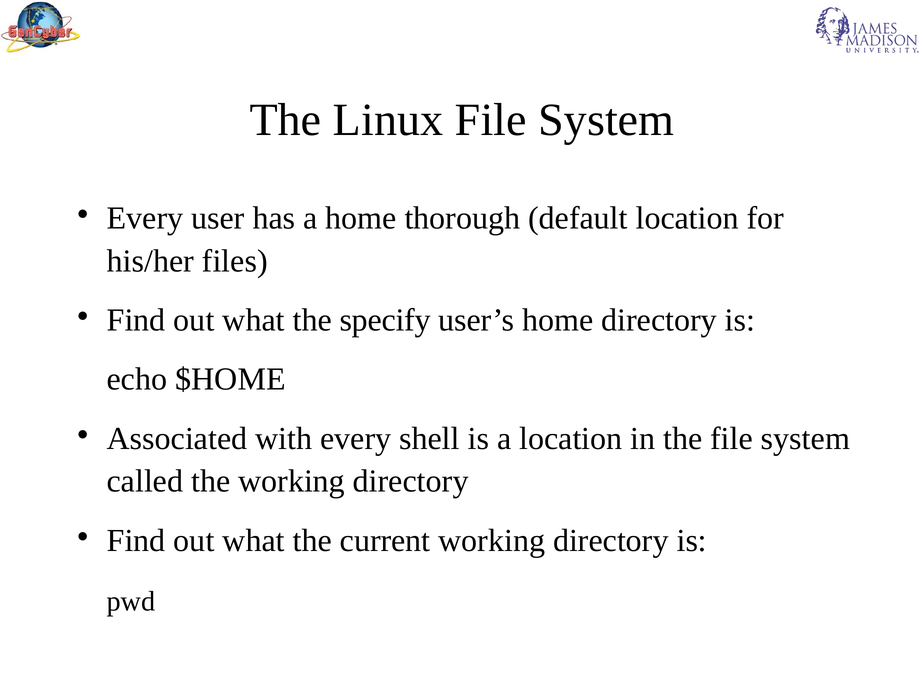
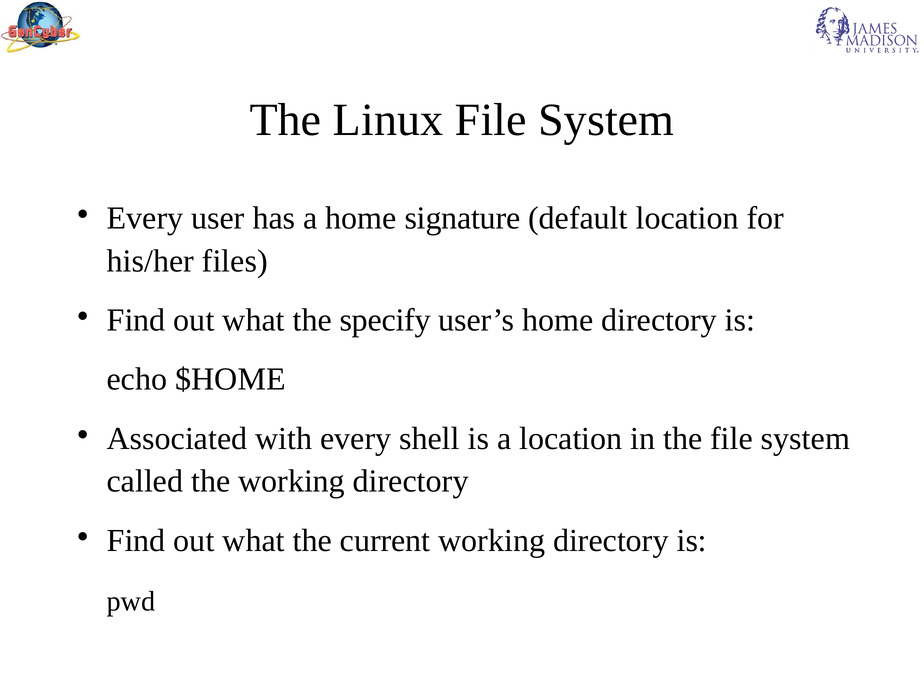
thorough: thorough -> signature (462, 218)
